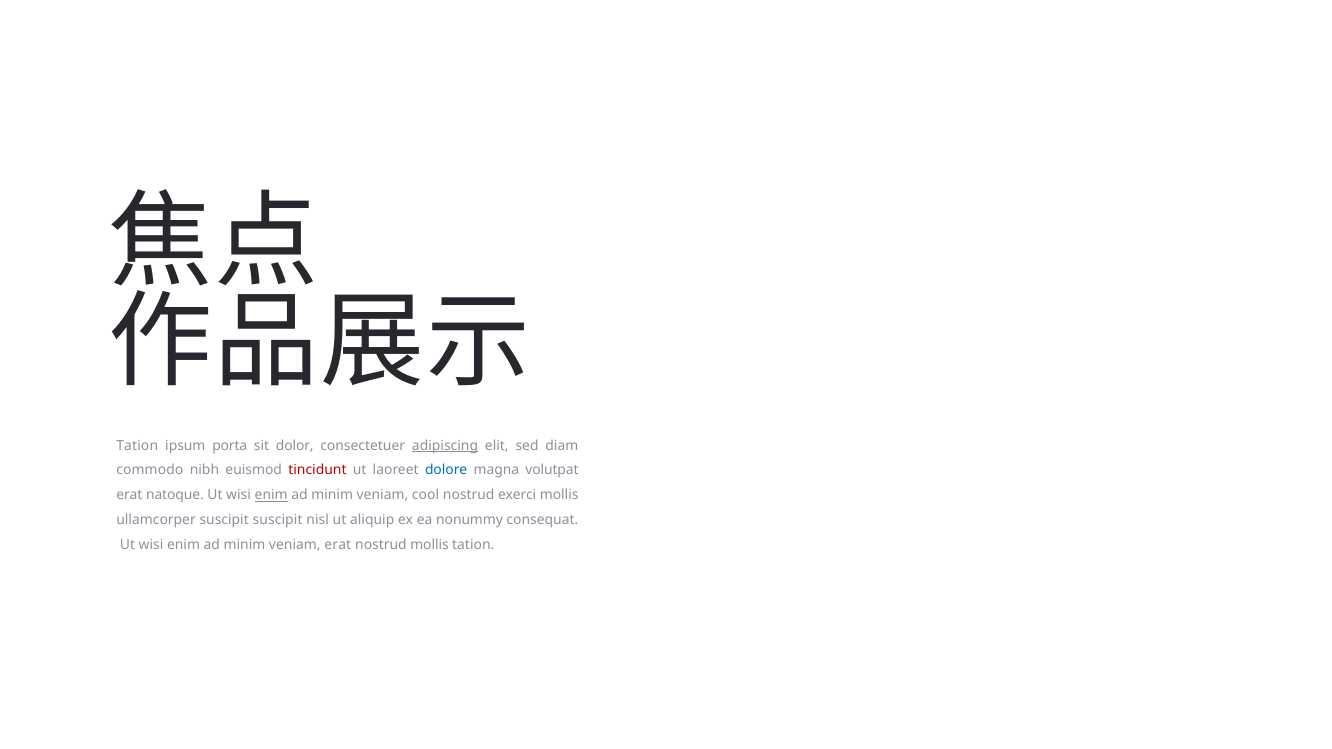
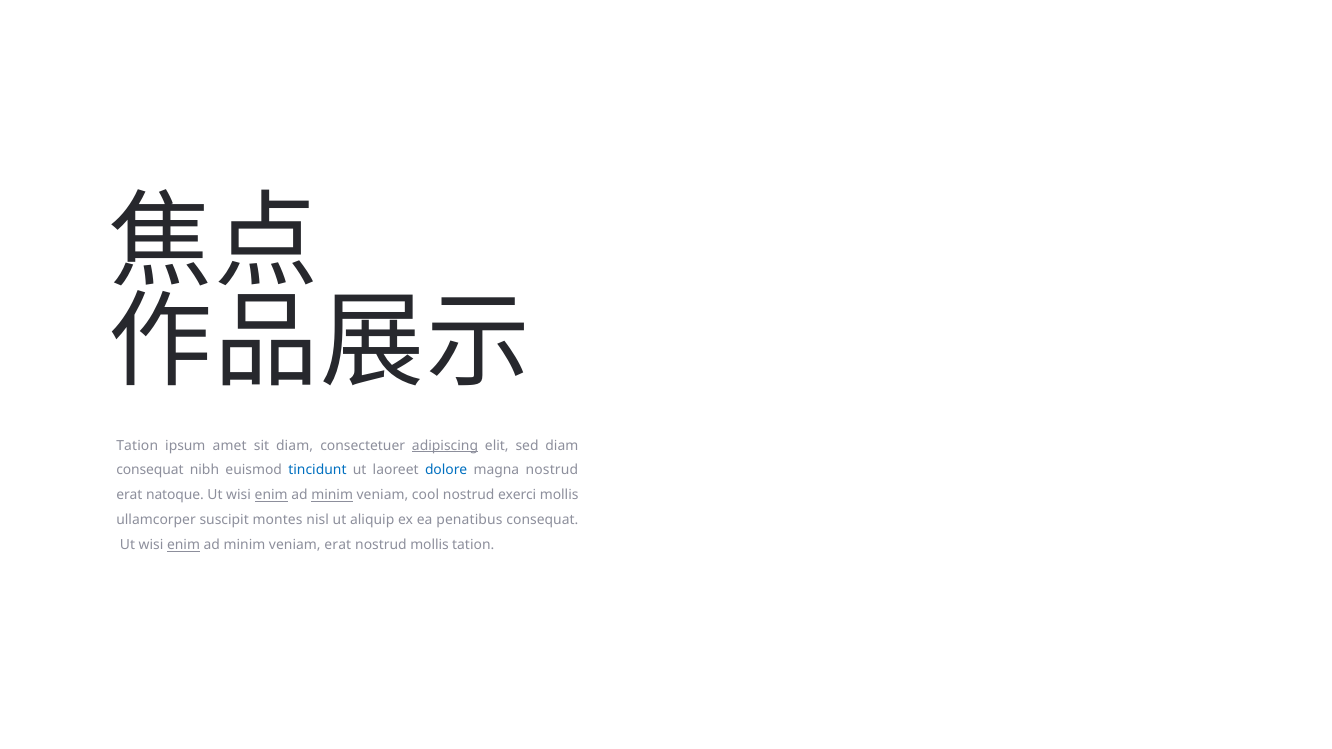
porta: porta -> amet (230, 446)
sit dolor: dolor -> diam (295, 446)
commodo: commodo -> consequat (150, 471)
tincidunt colour: red -> blue (317, 471)
magna volutpat: volutpat -> nostrud (552, 471)
minim underline: none -> present (332, 496)
suscipit suscipit: suscipit -> montes (278, 521)
nonummy: nonummy -> penatibus (469, 521)
enim underline: none -> present (184, 546)
